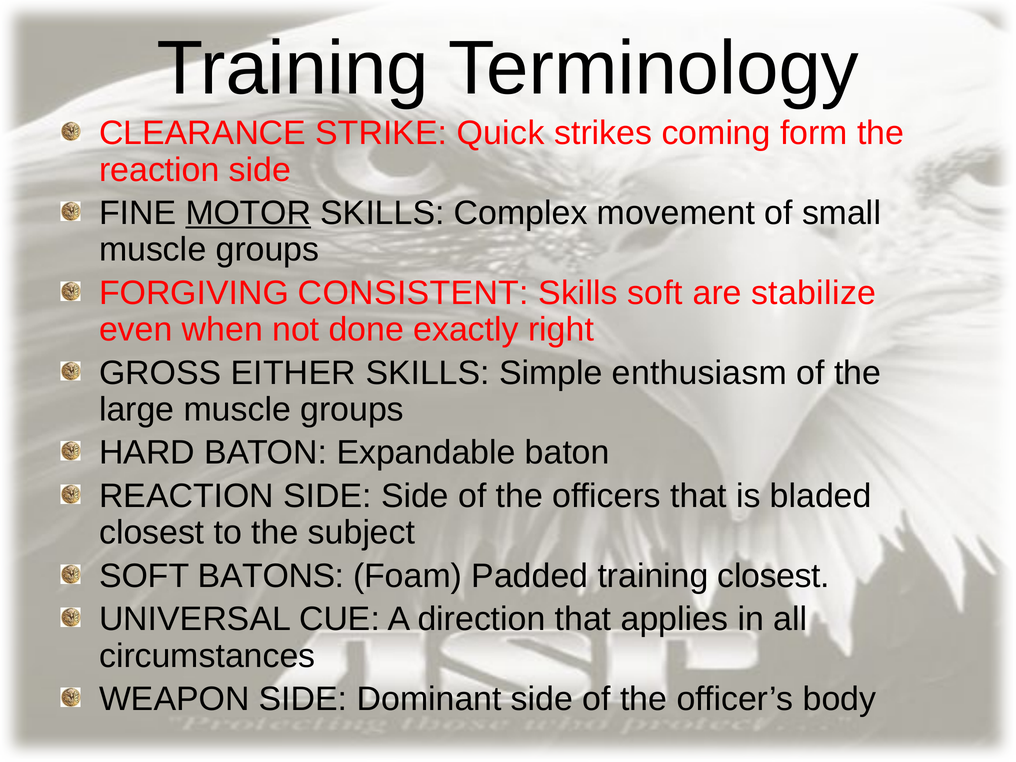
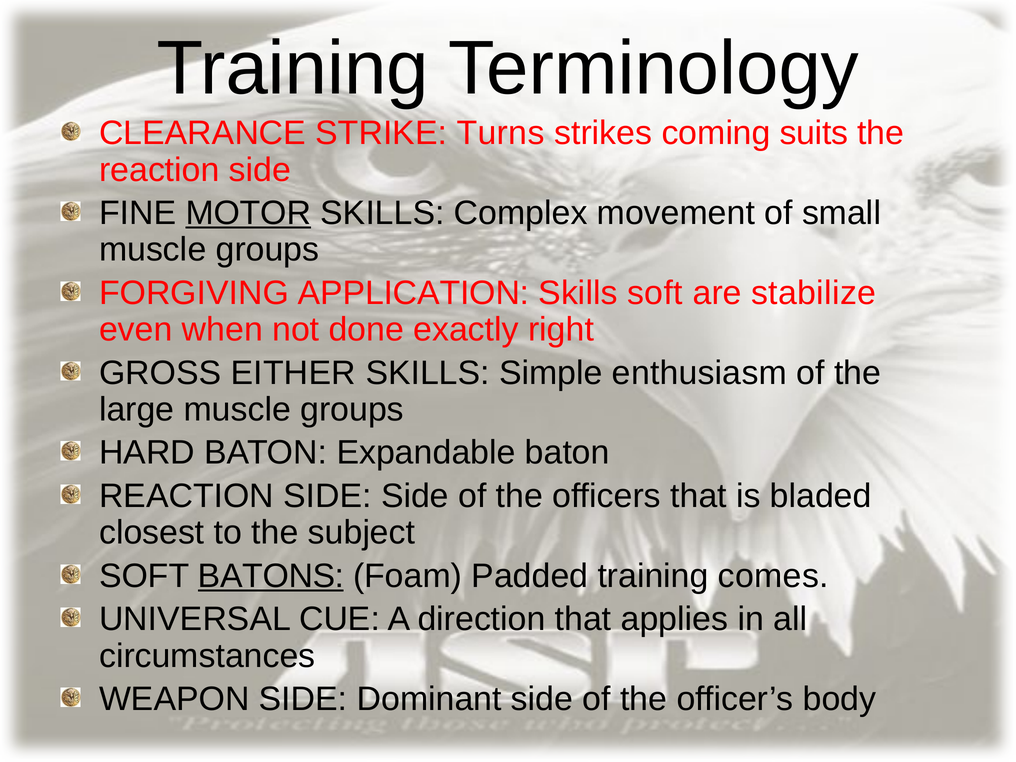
Quick: Quick -> Turns (501, 133)
form: form -> suits (814, 133)
CONSISTENT: CONSISTENT -> APPLICATION (414, 293)
BATONS underline: none -> present (271, 576)
training closest: closest -> comes (773, 576)
